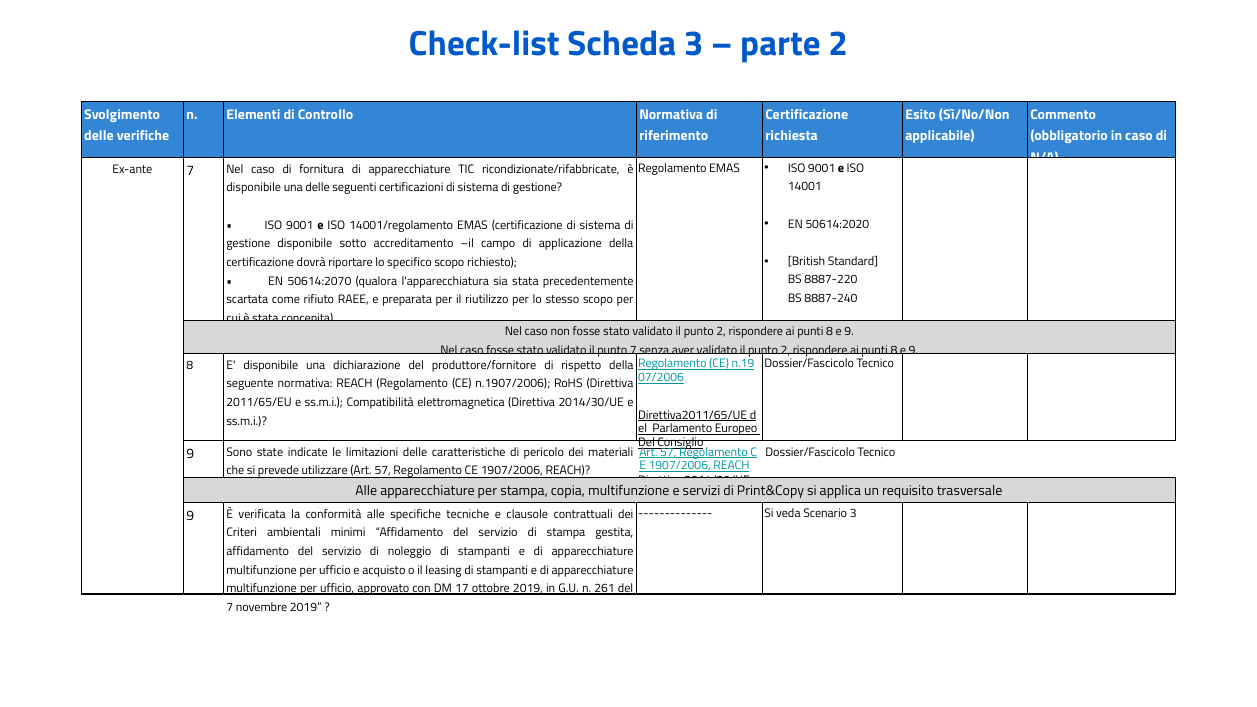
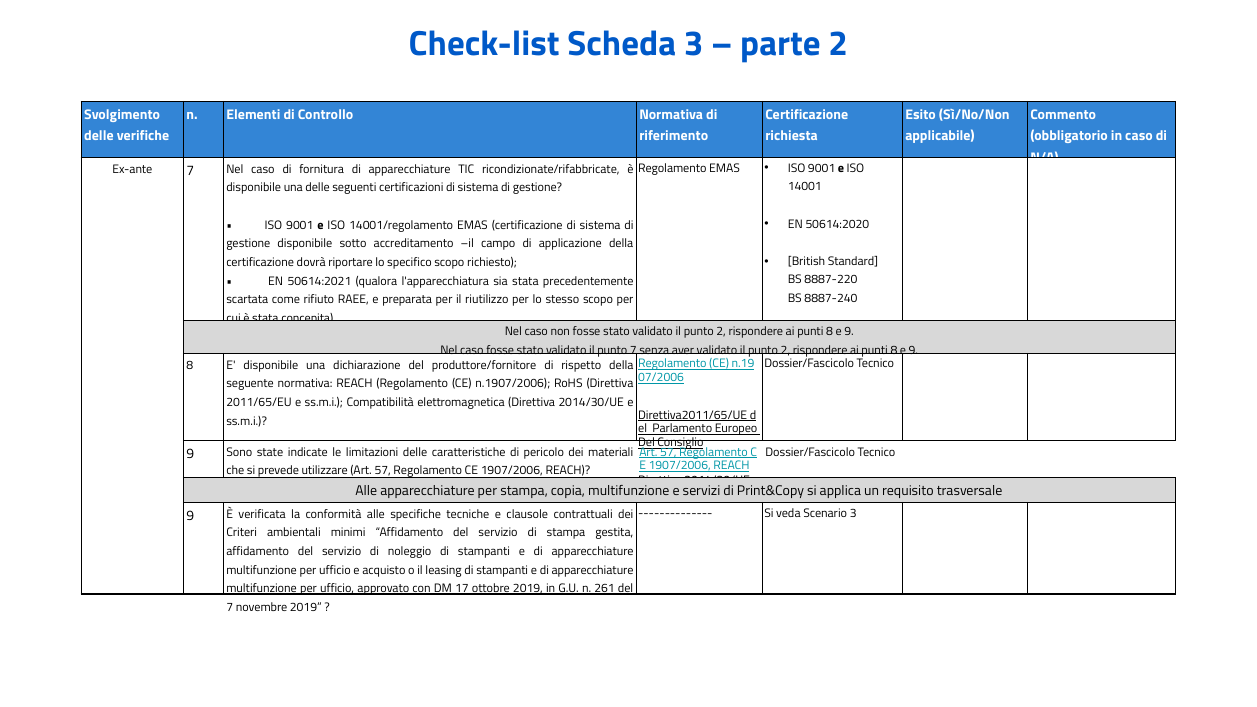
50614:2070: 50614:2070 -> 50614:2021 (319, 281)
